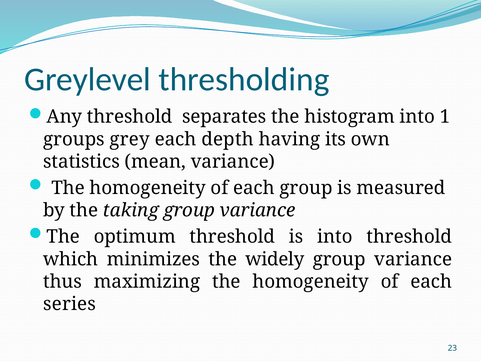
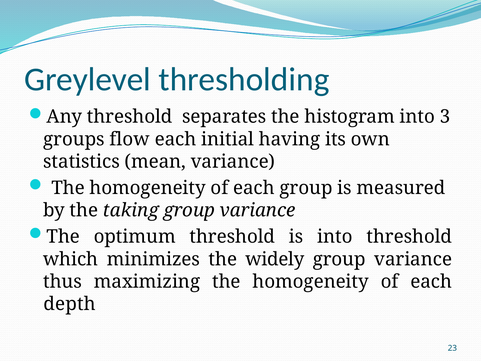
1: 1 -> 3 (445, 117)
grey: grey -> flow (130, 139)
depth: depth -> initial (228, 139)
series: series -> depth (70, 304)
